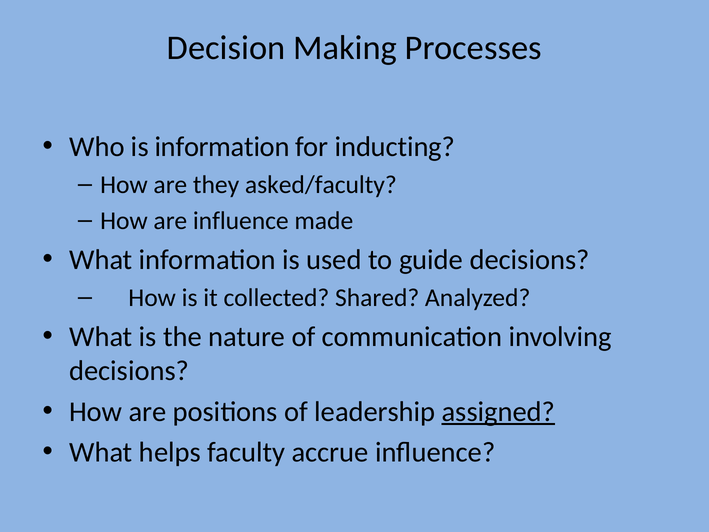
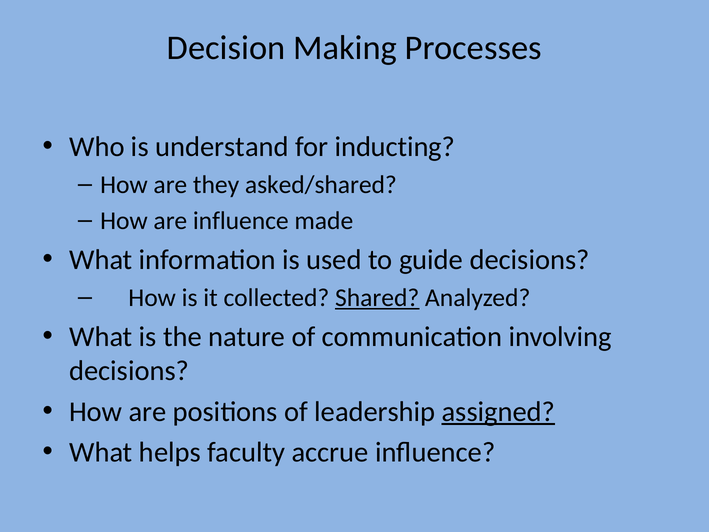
is information: information -> understand (222, 147)
asked/faculty: asked/faculty -> asked/shared (321, 185)
Shared underline: none -> present (377, 298)
